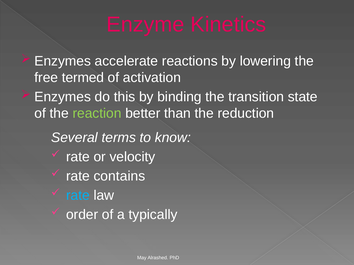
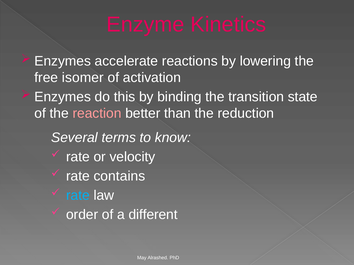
termed: termed -> isomer (83, 78)
reaction colour: light green -> pink (97, 113)
typically: typically -> different (153, 215)
